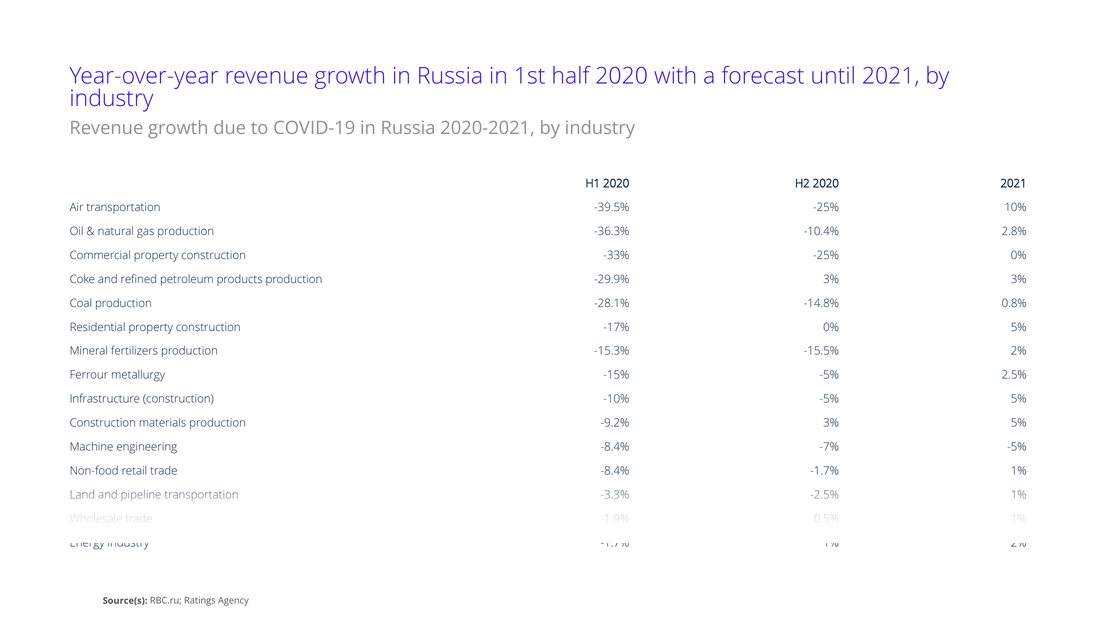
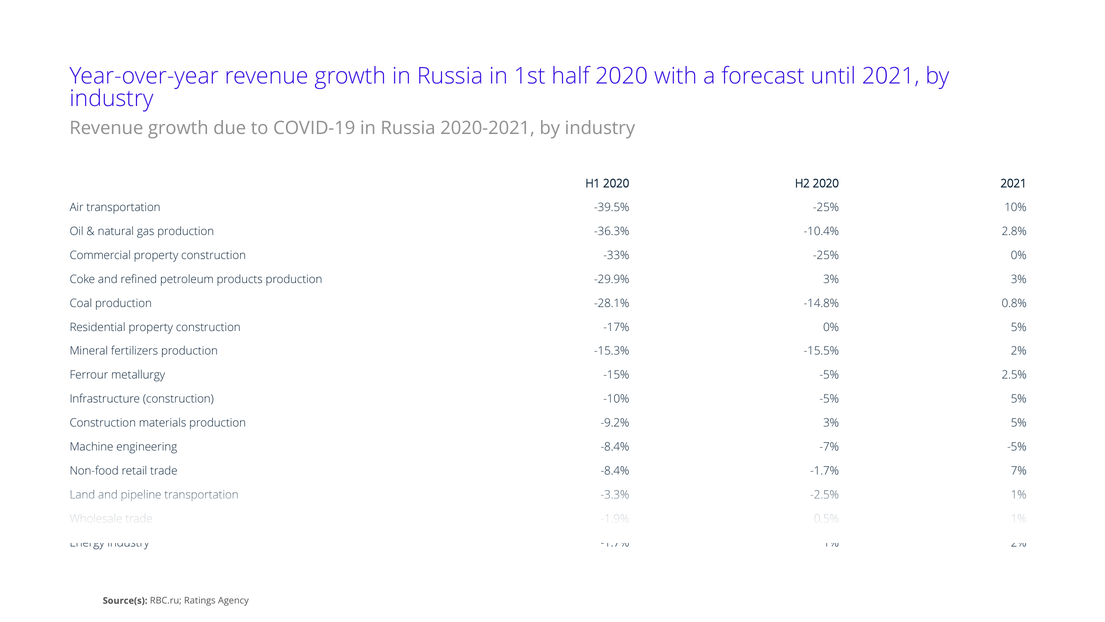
-8.4% -1.7% 1%: 1% -> 7% (1019, 471)
